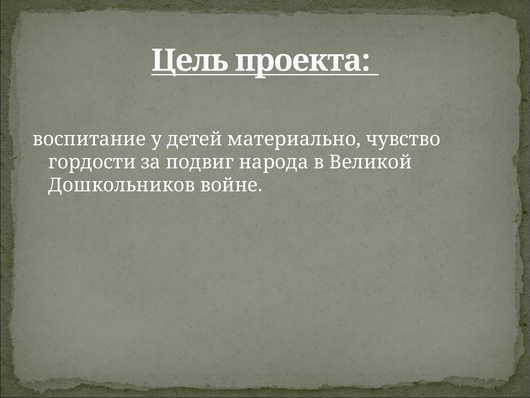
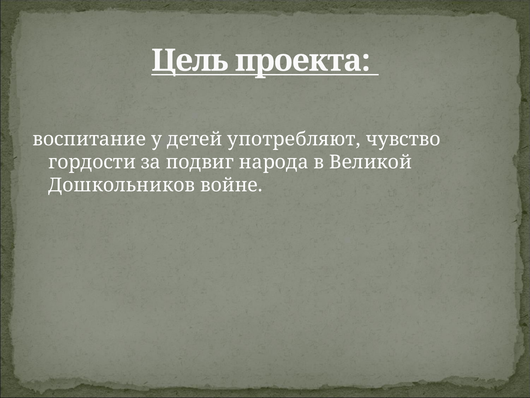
материально: материально -> употребляют (294, 139)
